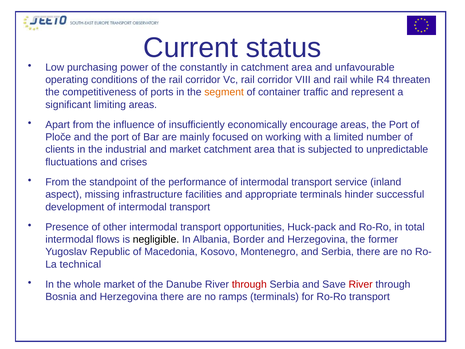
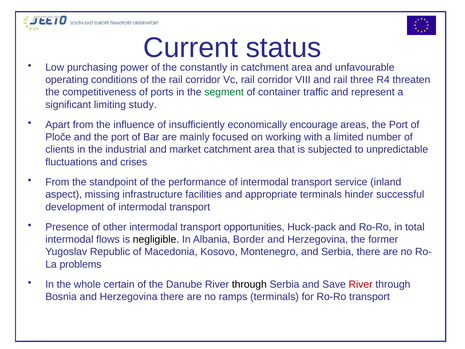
while: while -> three (362, 80)
segment colour: orange -> green (224, 92)
limiting areas: areas -> study (143, 105)
technical: technical -> problems (81, 264)
whole market: market -> certain (119, 284)
through colour: red -> black (249, 284)
